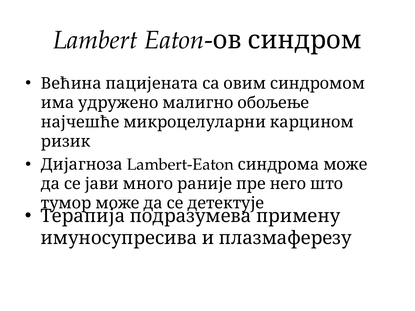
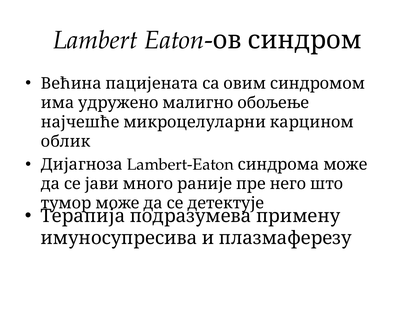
ризик: ризик -> облик (66, 142)
